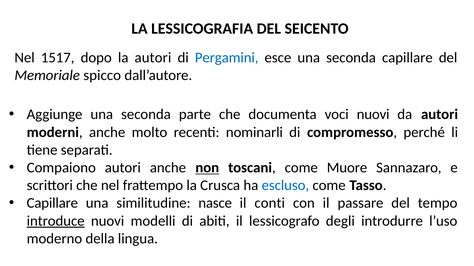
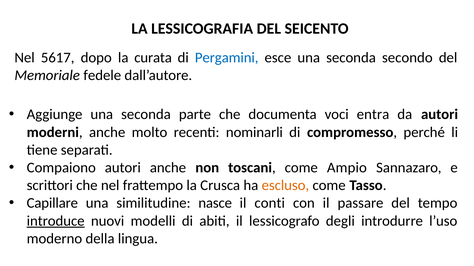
1517: 1517 -> 5617 (58, 58)
la autori: autori -> curata (153, 58)
seconda capillare: capillare -> secondo (407, 58)
spicco: spicco -> fedele (102, 76)
voci nuovi: nuovi -> entra (373, 115)
non underline: present -> none (207, 168)
Muore: Muore -> Ampio (347, 168)
escluso colour: blue -> orange (285, 186)
